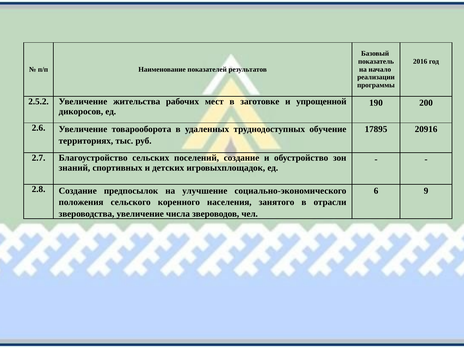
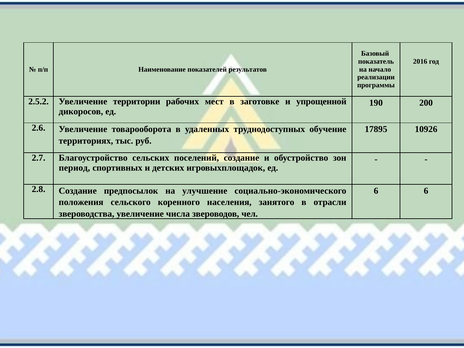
жительства: жительства -> территории (137, 101)
20916: 20916 -> 10926 (426, 129)
знаний: знаний -> период (74, 168)
6 9: 9 -> 6 (426, 191)
